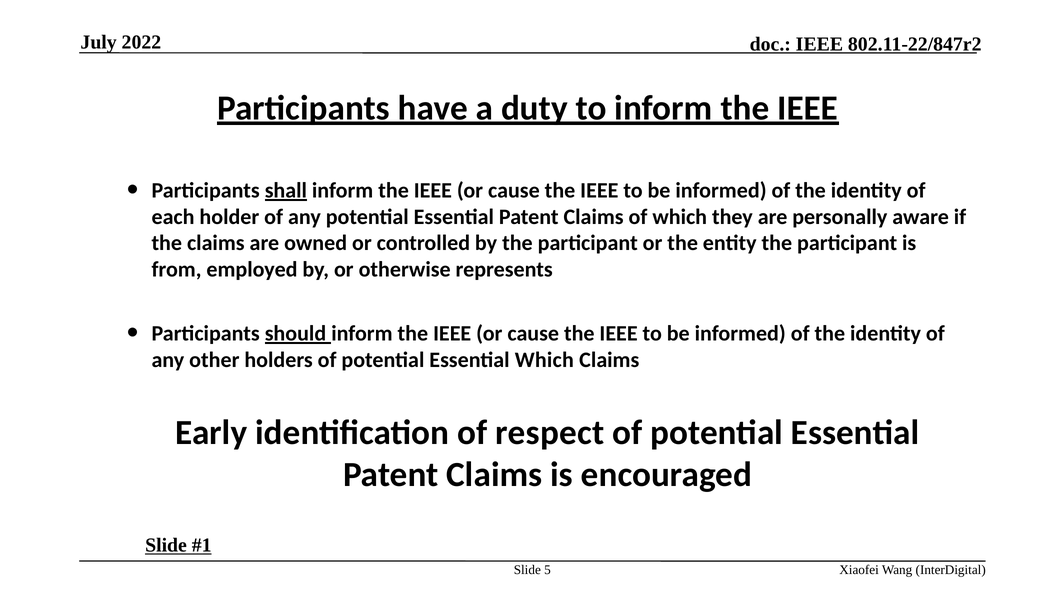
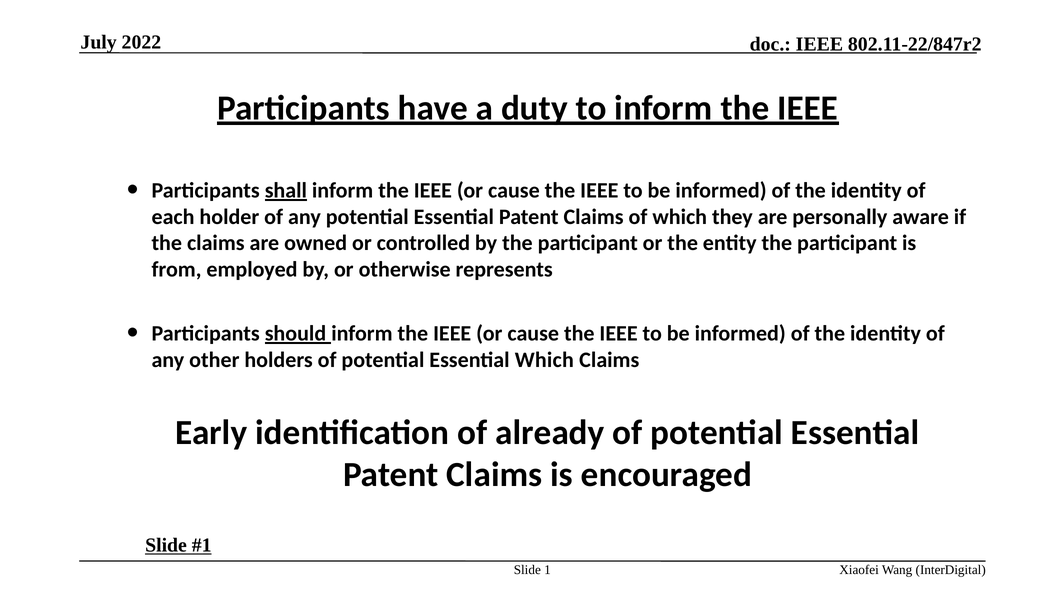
respect: respect -> already (550, 432)
5: 5 -> 1 (547, 570)
